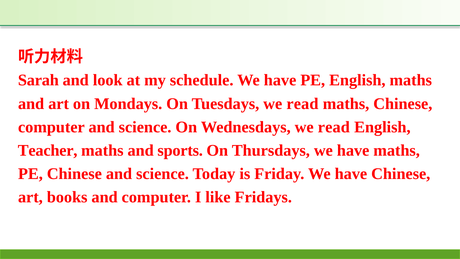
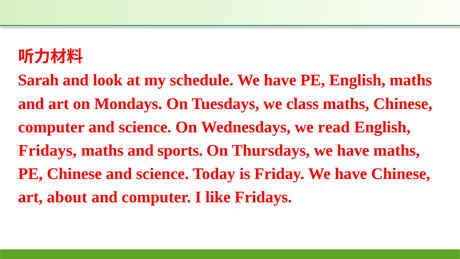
Tuesdays we read: read -> class (303, 104)
Teacher: Teacher -> Fridays (47, 150)
books: books -> about (67, 197)
